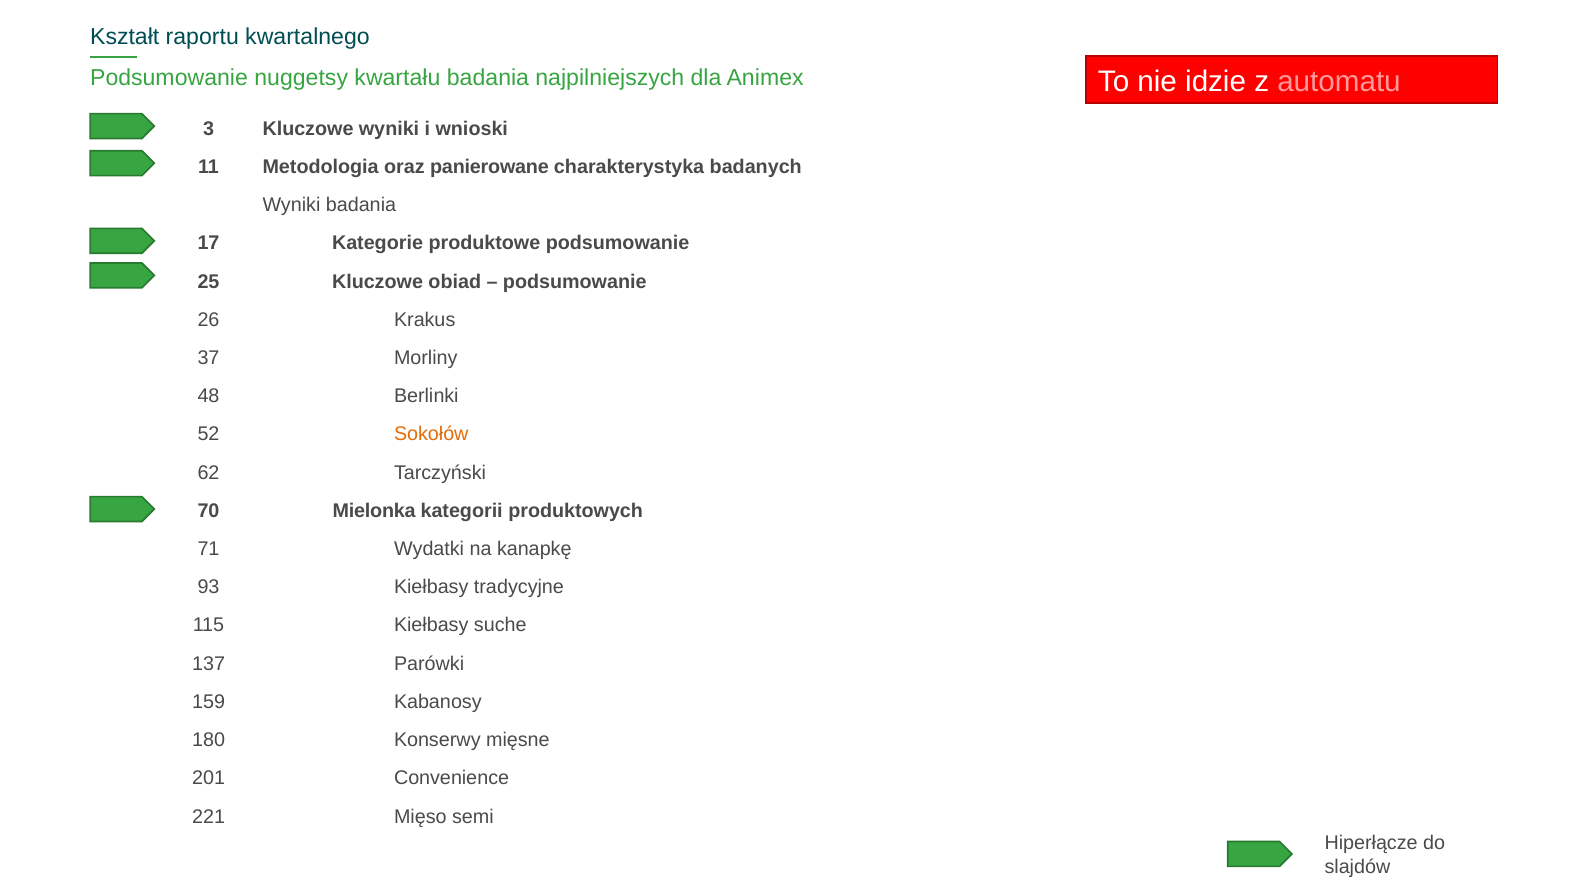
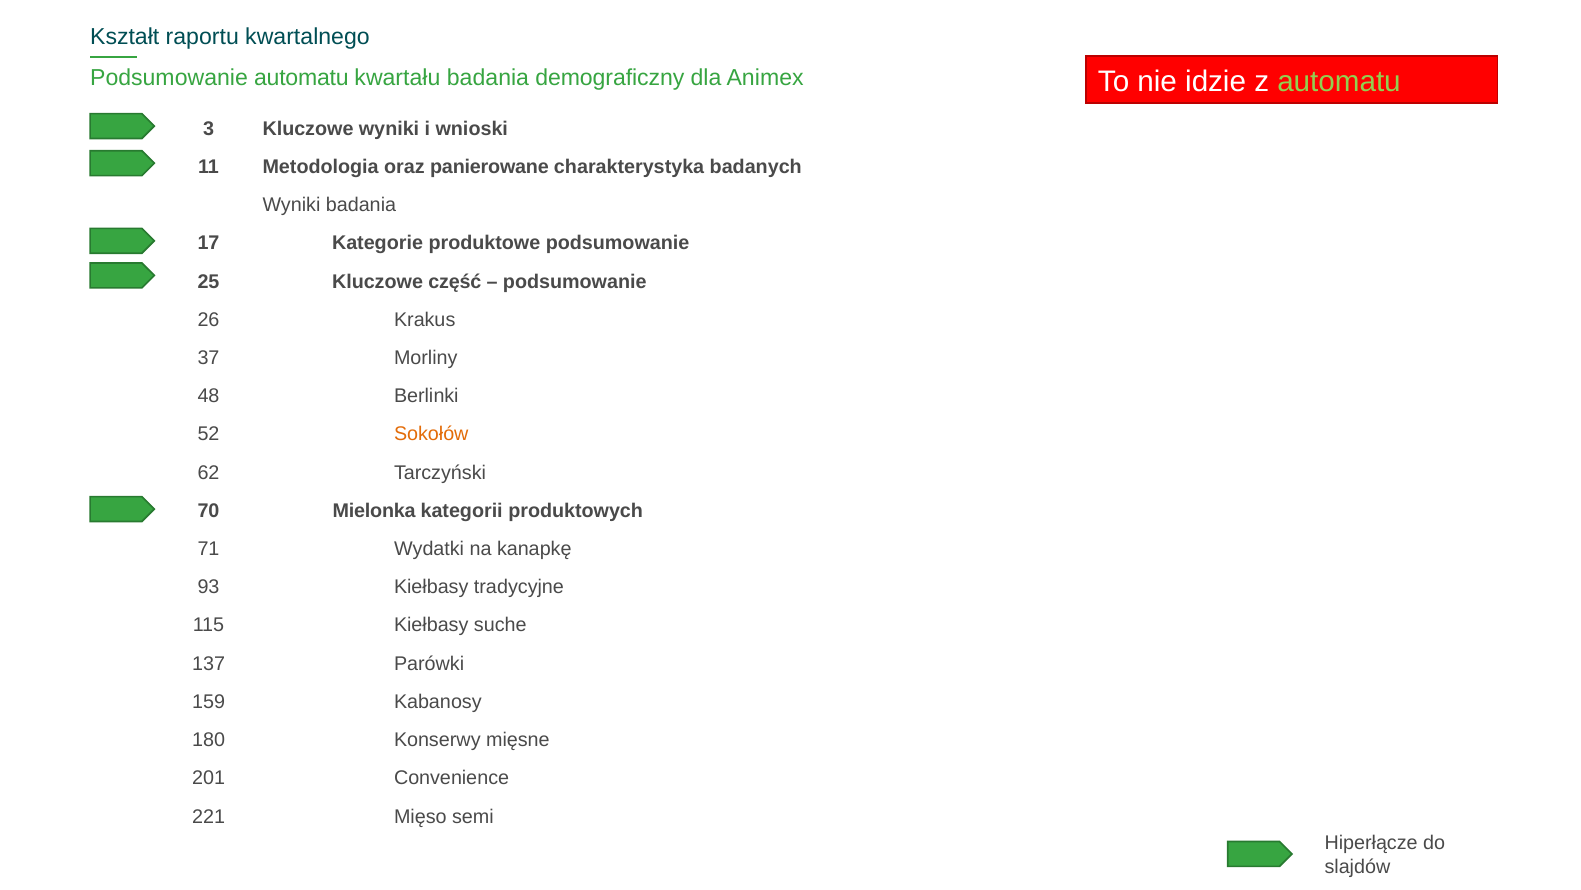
Podsumowanie nuggetsy: nuggetsy -> automatu (301, 78)
najpilniejszych: najpilniejszych -> demograficzny (610, 78)
automatu colour: pink -> light green (1339, 81)
obiad: obiad -> część (455, 281)
